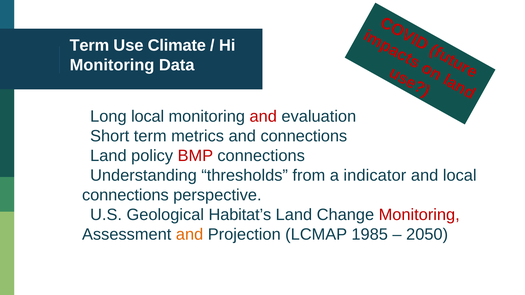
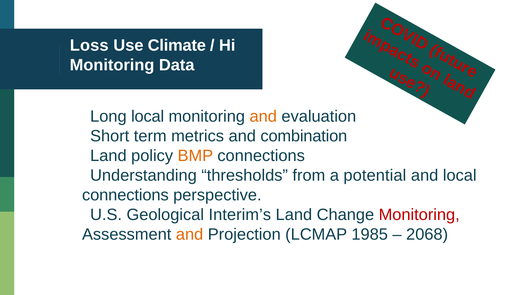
Term: Term -> Loss (89, 45)
and colour: red -> orange (263, 116)
and connections: connections -> combination (304, 136)
BMP colour: red -> orange (195, 156)
indicator: indicator -> potential (375, 175)
Habitat’s: Habitat’s -> Interim’s (240, 215)
2050: 2050 -> 2068 (427, 235)
